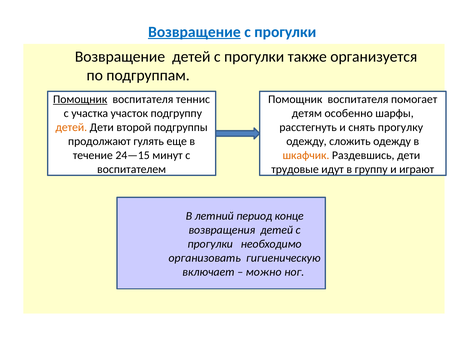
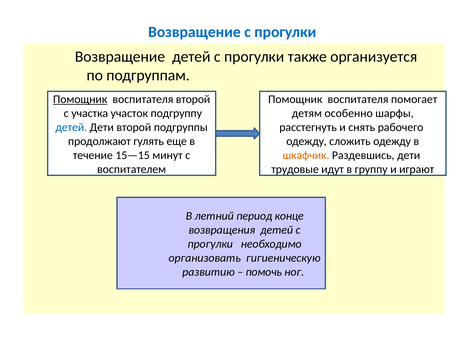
Возвращение underline: present -> none (194, 32)
воспитателя теннис: теннис -> второй (193, 99)
детей colour: orange -> blue (71, 127)
прогулку: прогулку -> рабочего (401, 127)
24—15: 24—15 -> 15—15 (133, 155)
включает: включает -> развитию (208, 272)
можно: можно -> помочь (264, 272)
